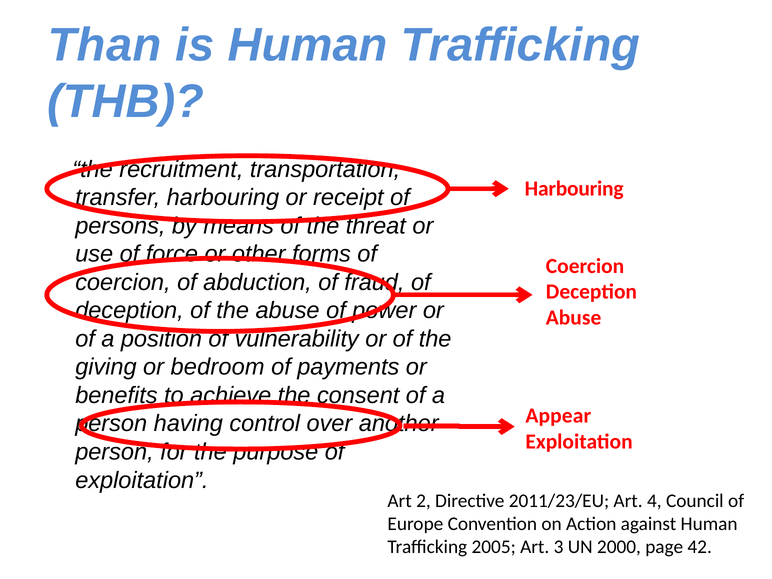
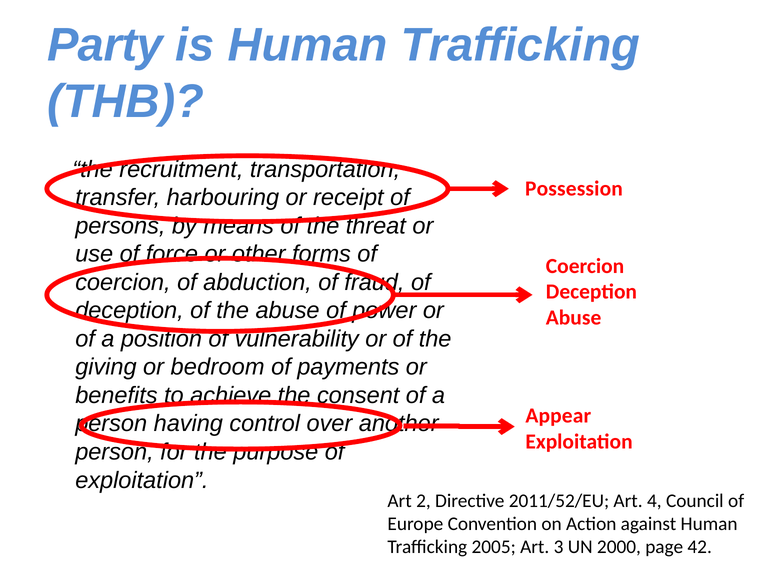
Than: Than -> Party (105, 45)
Harbouring: Harbouring -> Possession (574, 189)
2011/23/EU: 2011/23/EU -> 2011/52/EU (559, 501)
